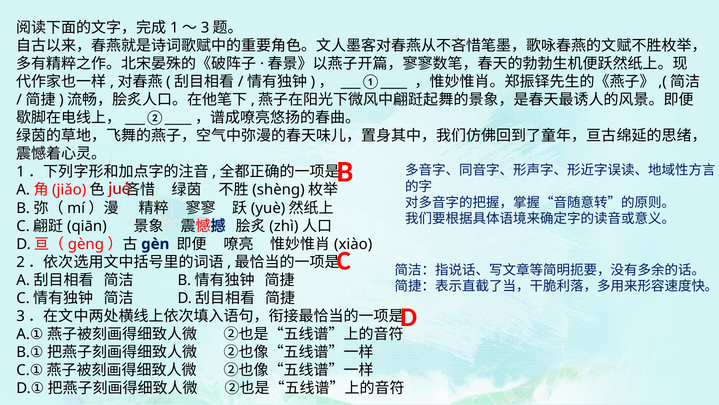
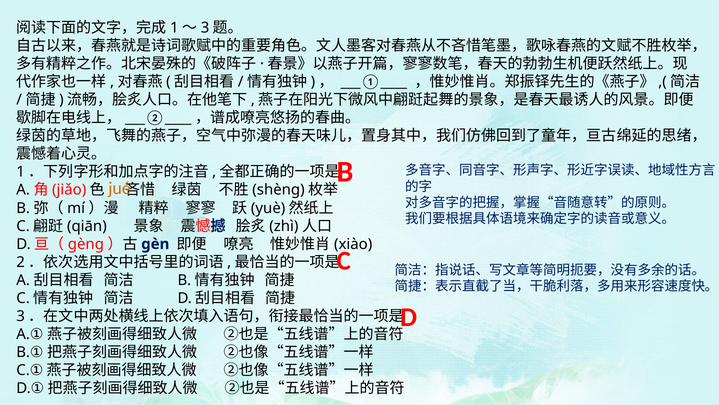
jué colour: red -> orange (119, 188)
